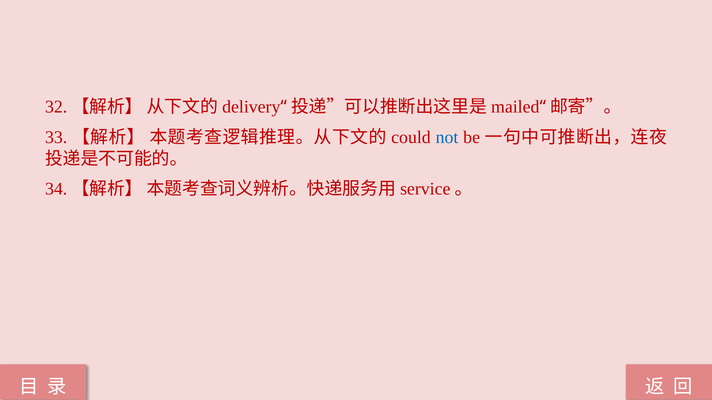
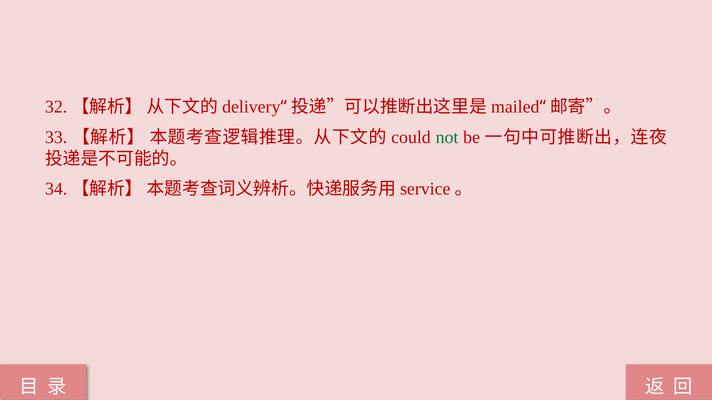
not colour: blue -> green (447, 138)
